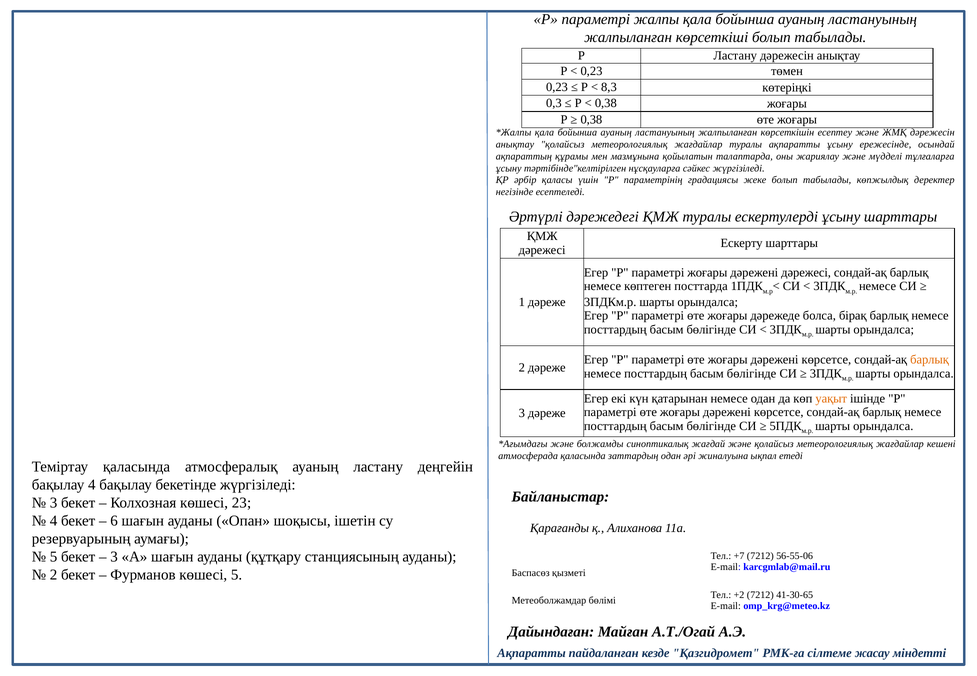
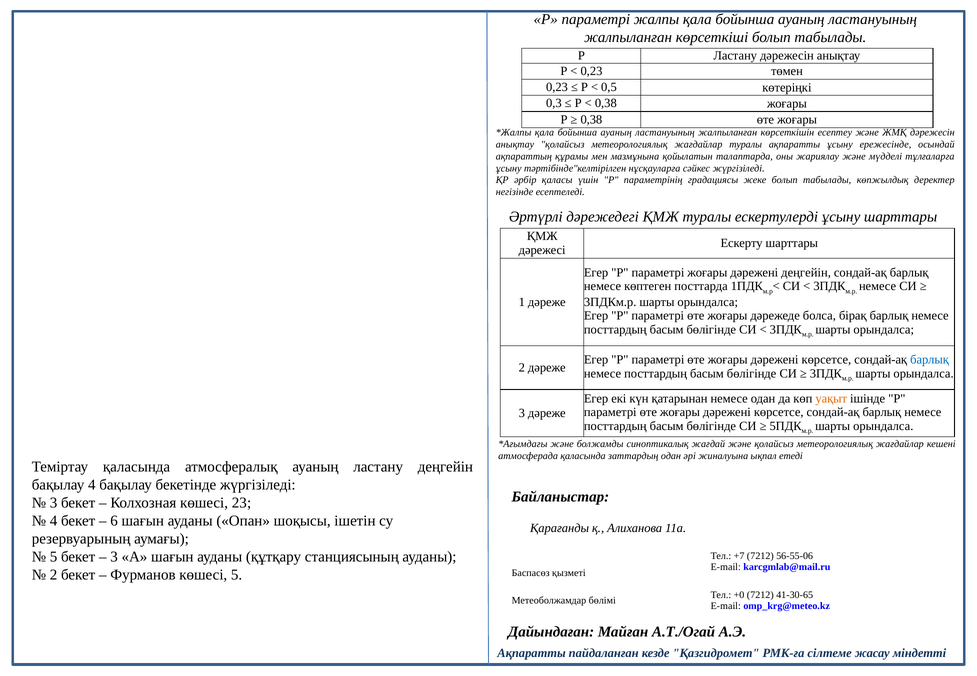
8,3: 8,3 -> 0,5 (609, 87)
дәрежені дәрежесі: дәрежесі -> деңгейін (806, 273)
барлық colour: orange -> blue (930, 360)
+2: +2 -> +0 (739, 595)
